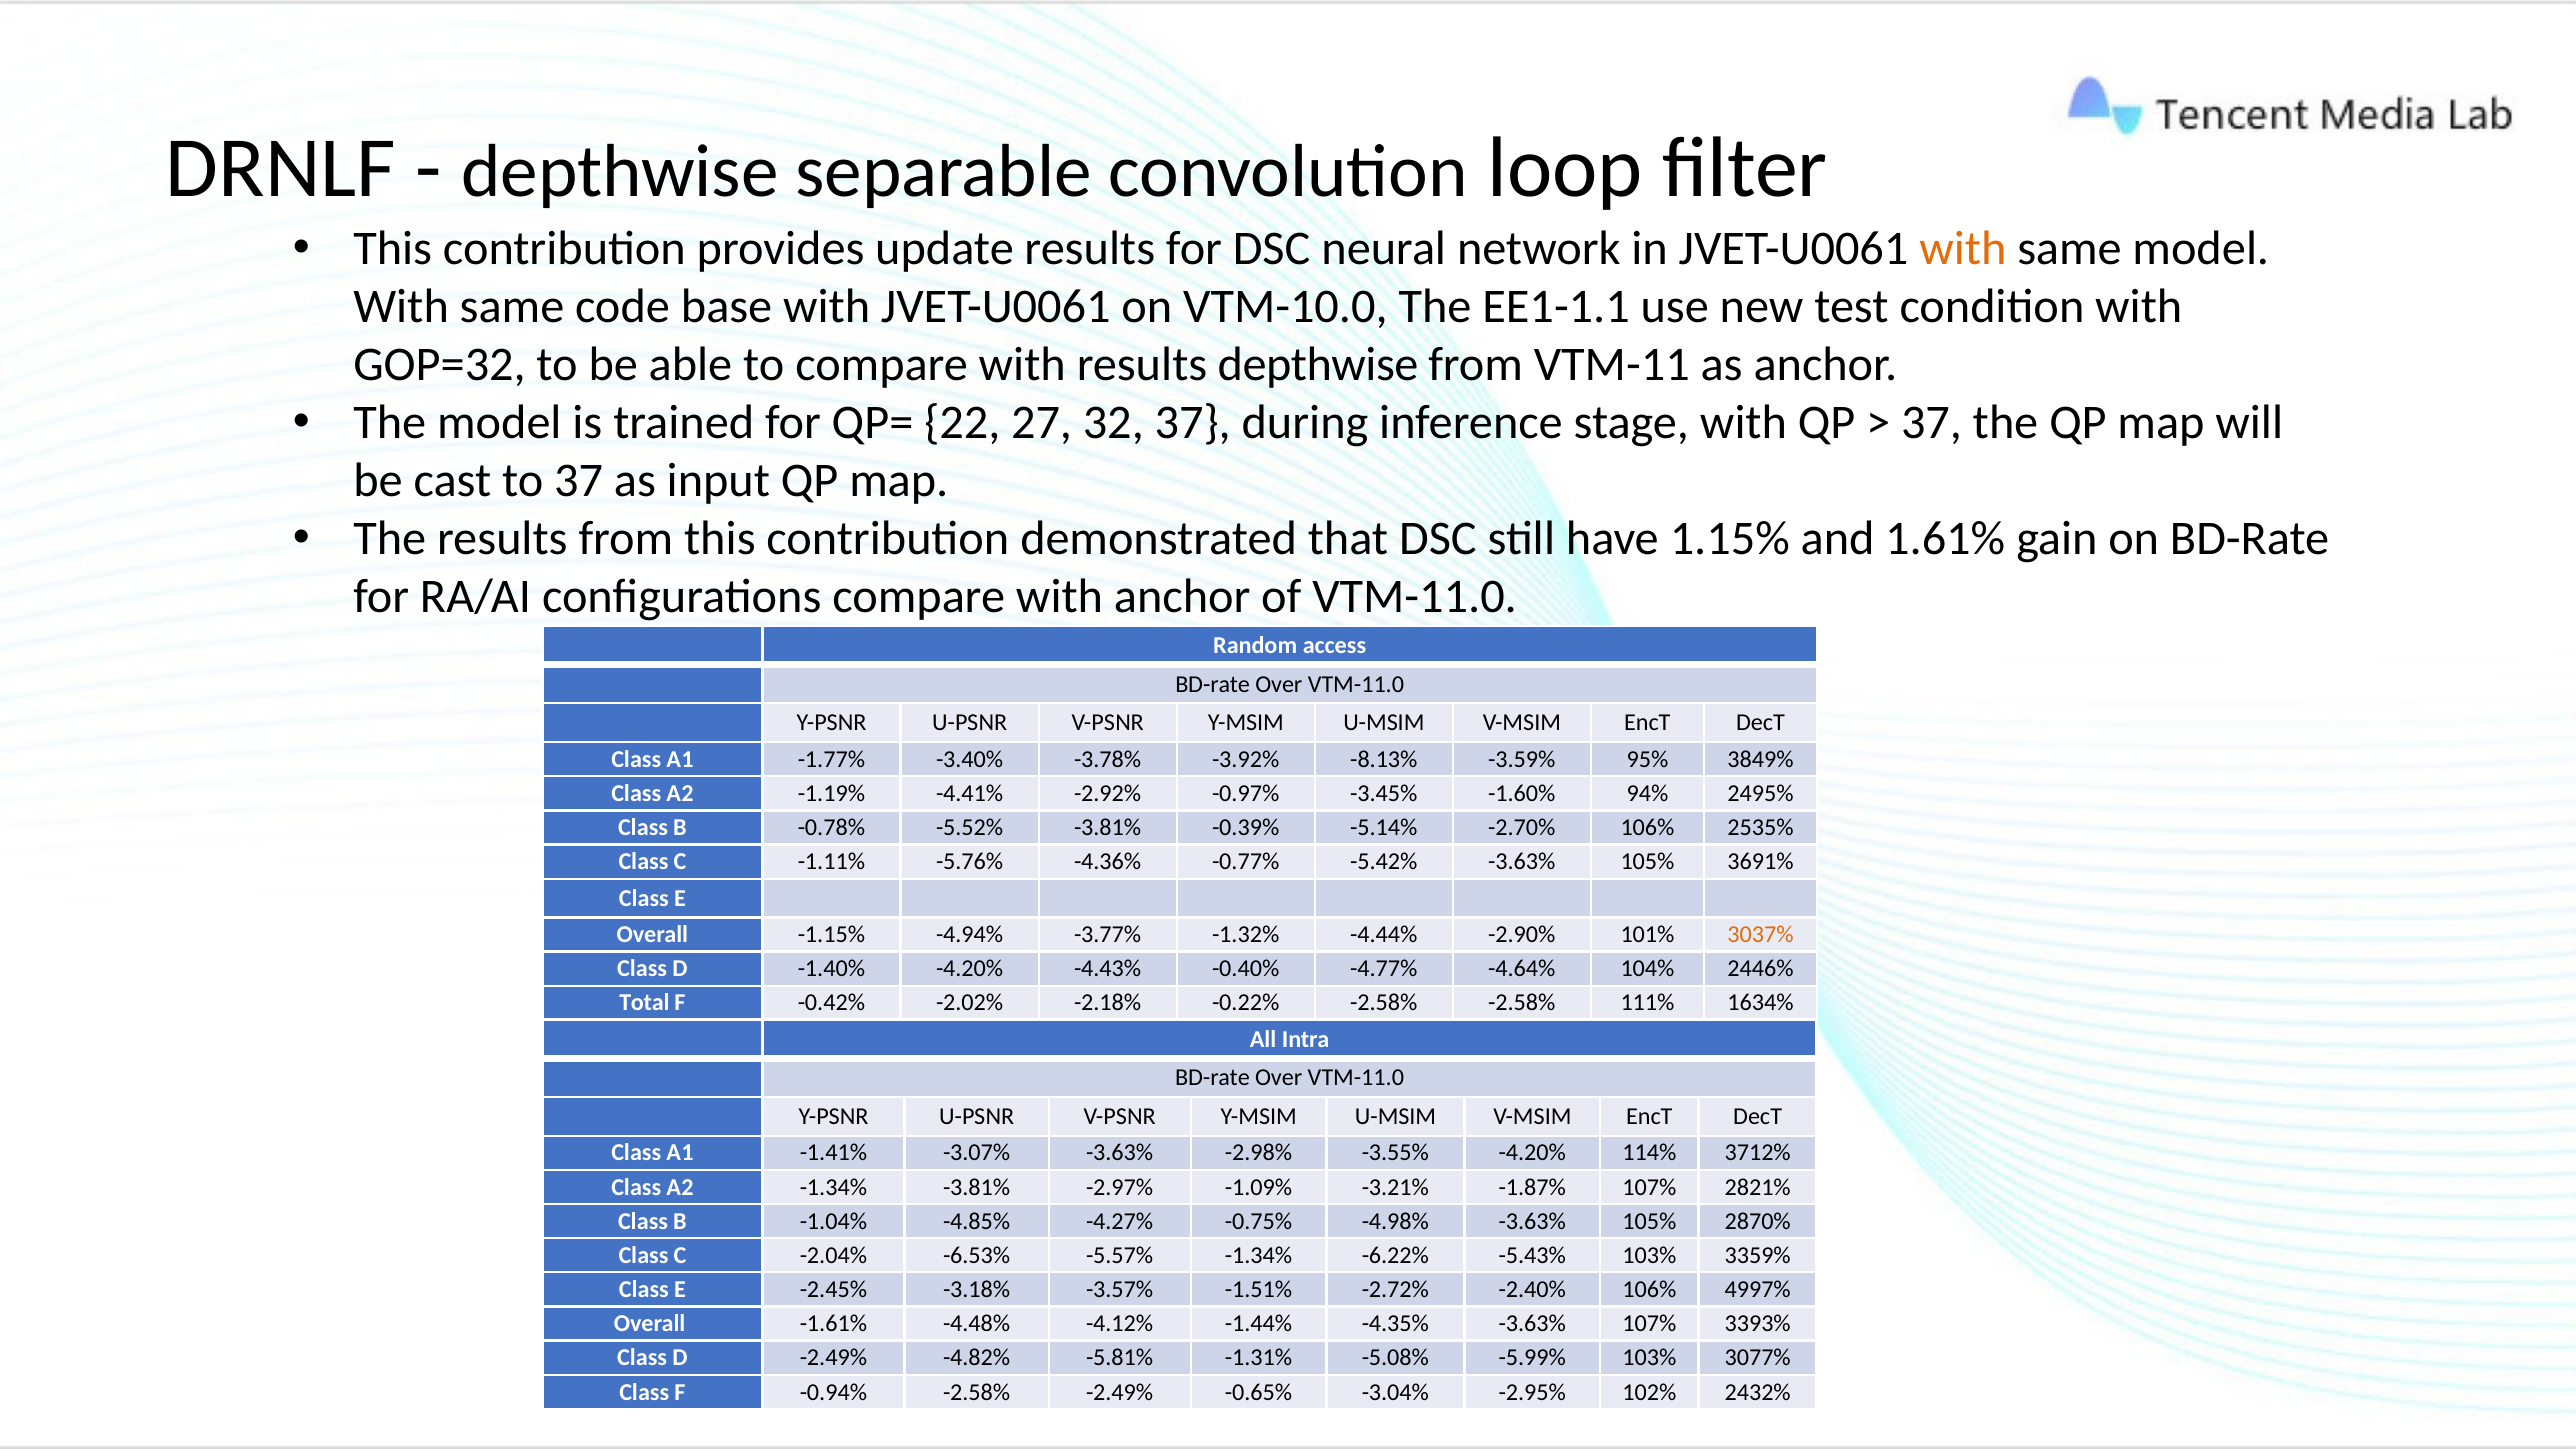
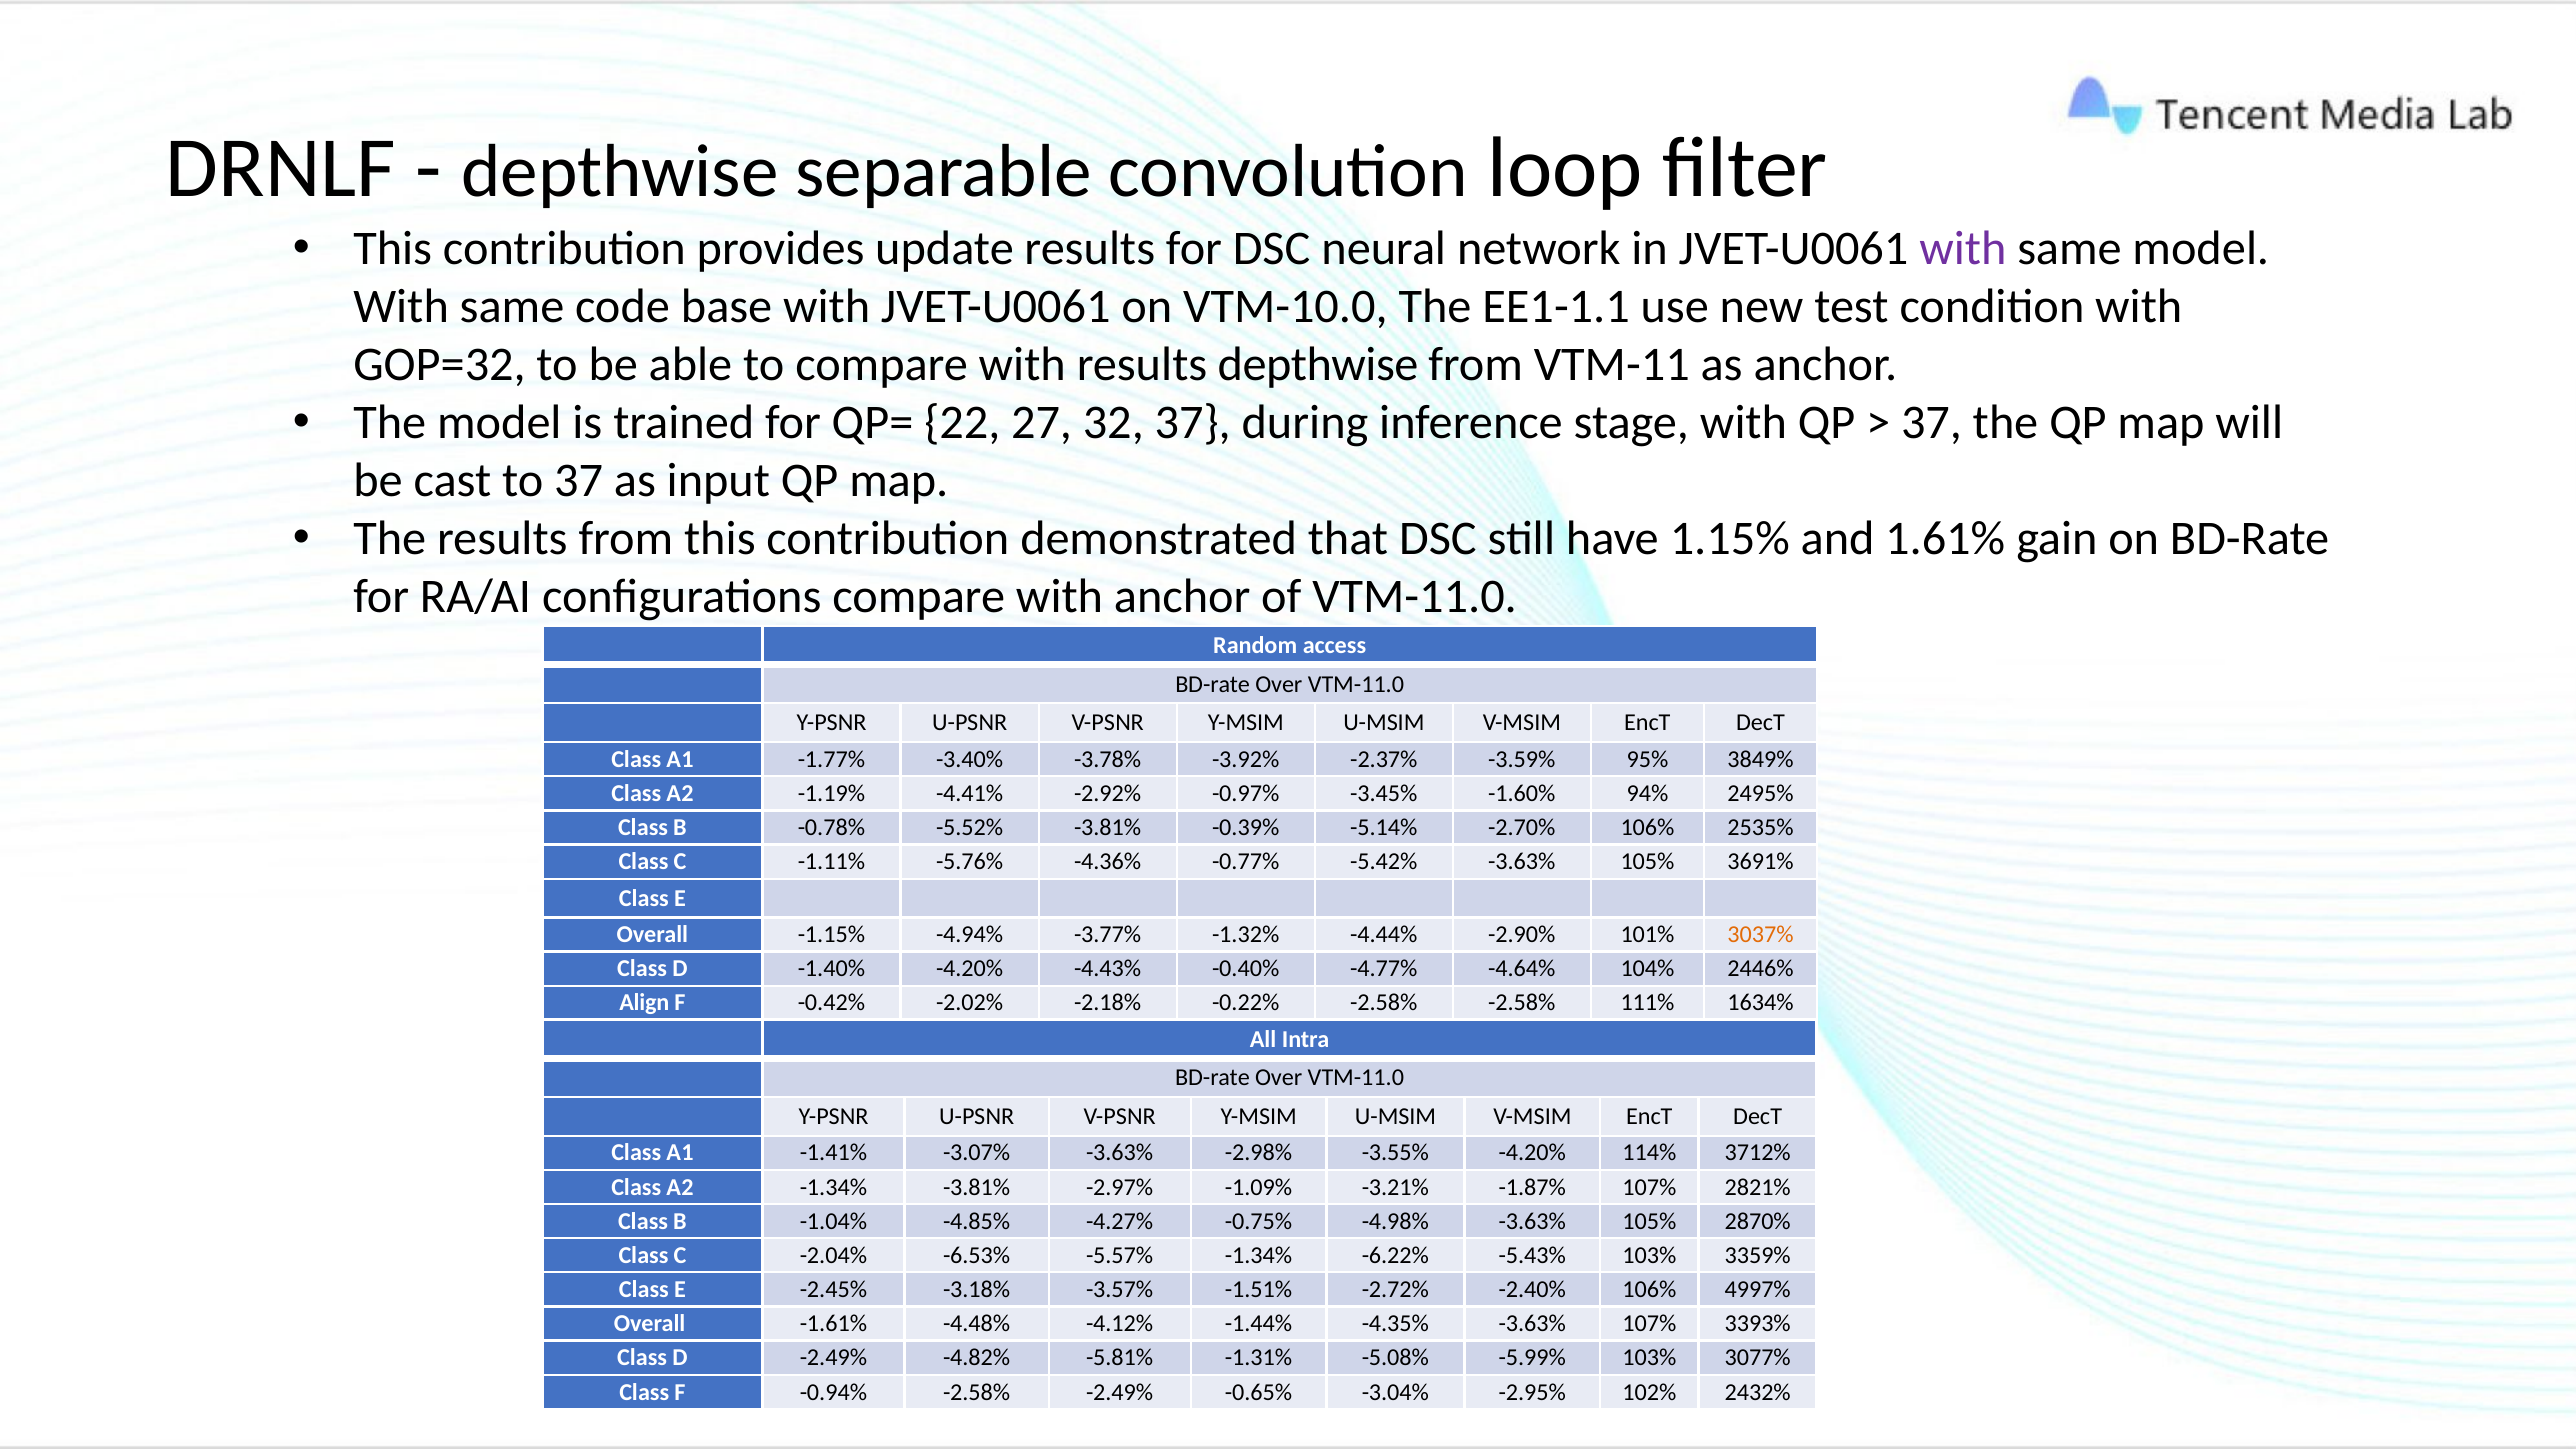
with colour: orange -> purple (1963, 249)
-8.13%: -8.13% -> -2.37% (1384, 759)
Total: Total -> Align (644, 1003)
